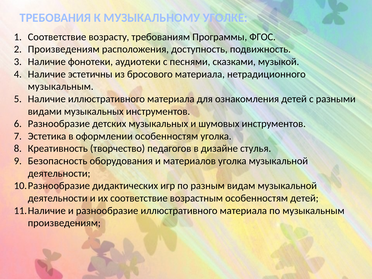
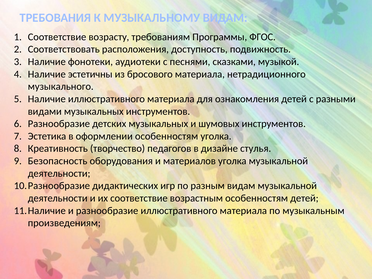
МУЗЫКАЛЬНОМУ УГОЛКЕ: УГОЛКЕ -> ВИДАМ (225, 18)
Произведениям: Произведениям -> Соответствовать (64, 49)
музыкальным: музыкальным -> музыкального (61, 87)
